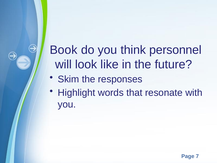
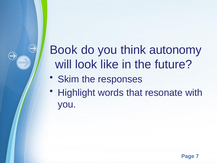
personnel: personnel -> autonomy (175, 50)
